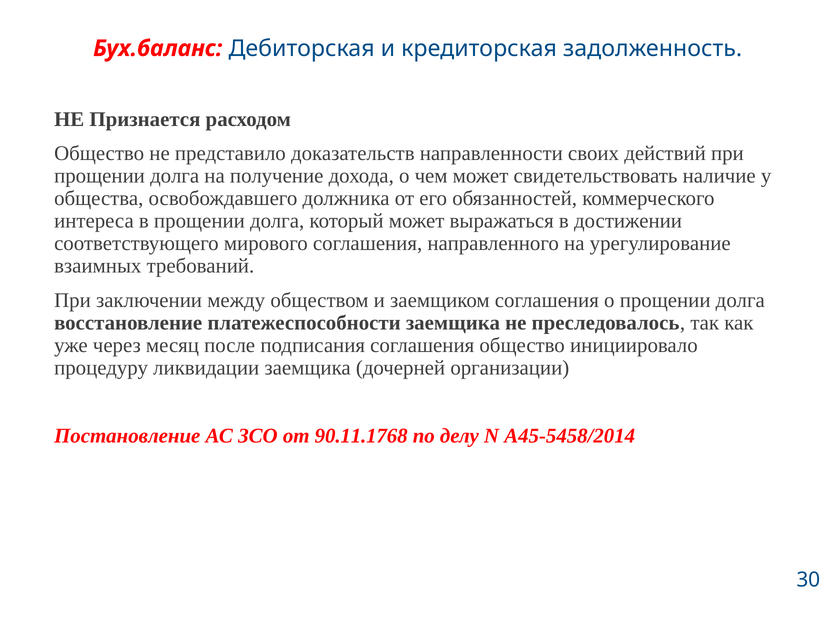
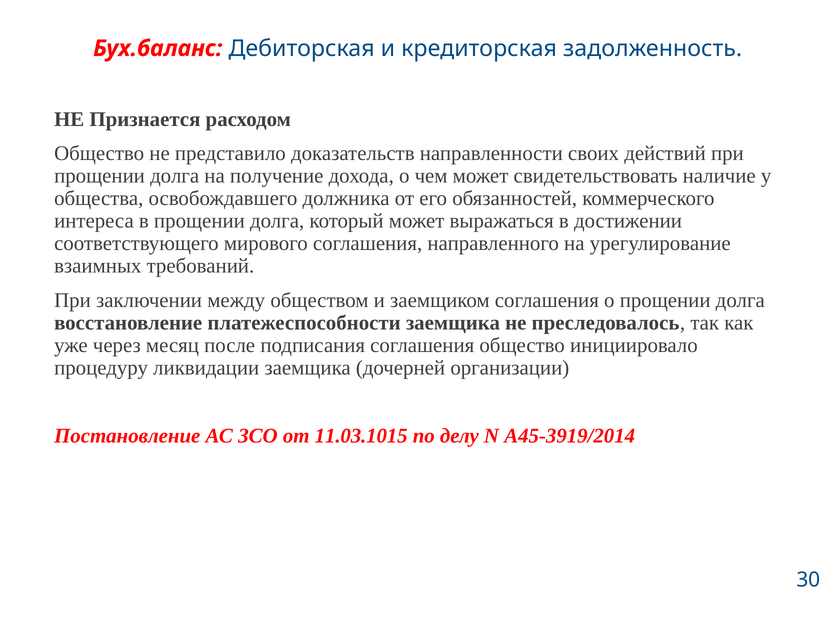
90.11.1768: 90.11.1768 -> 11.03.1015 (361, 436)
А45-5458/2014: А45-5458/2014 -> А45-3919/2014 (570, 436)
